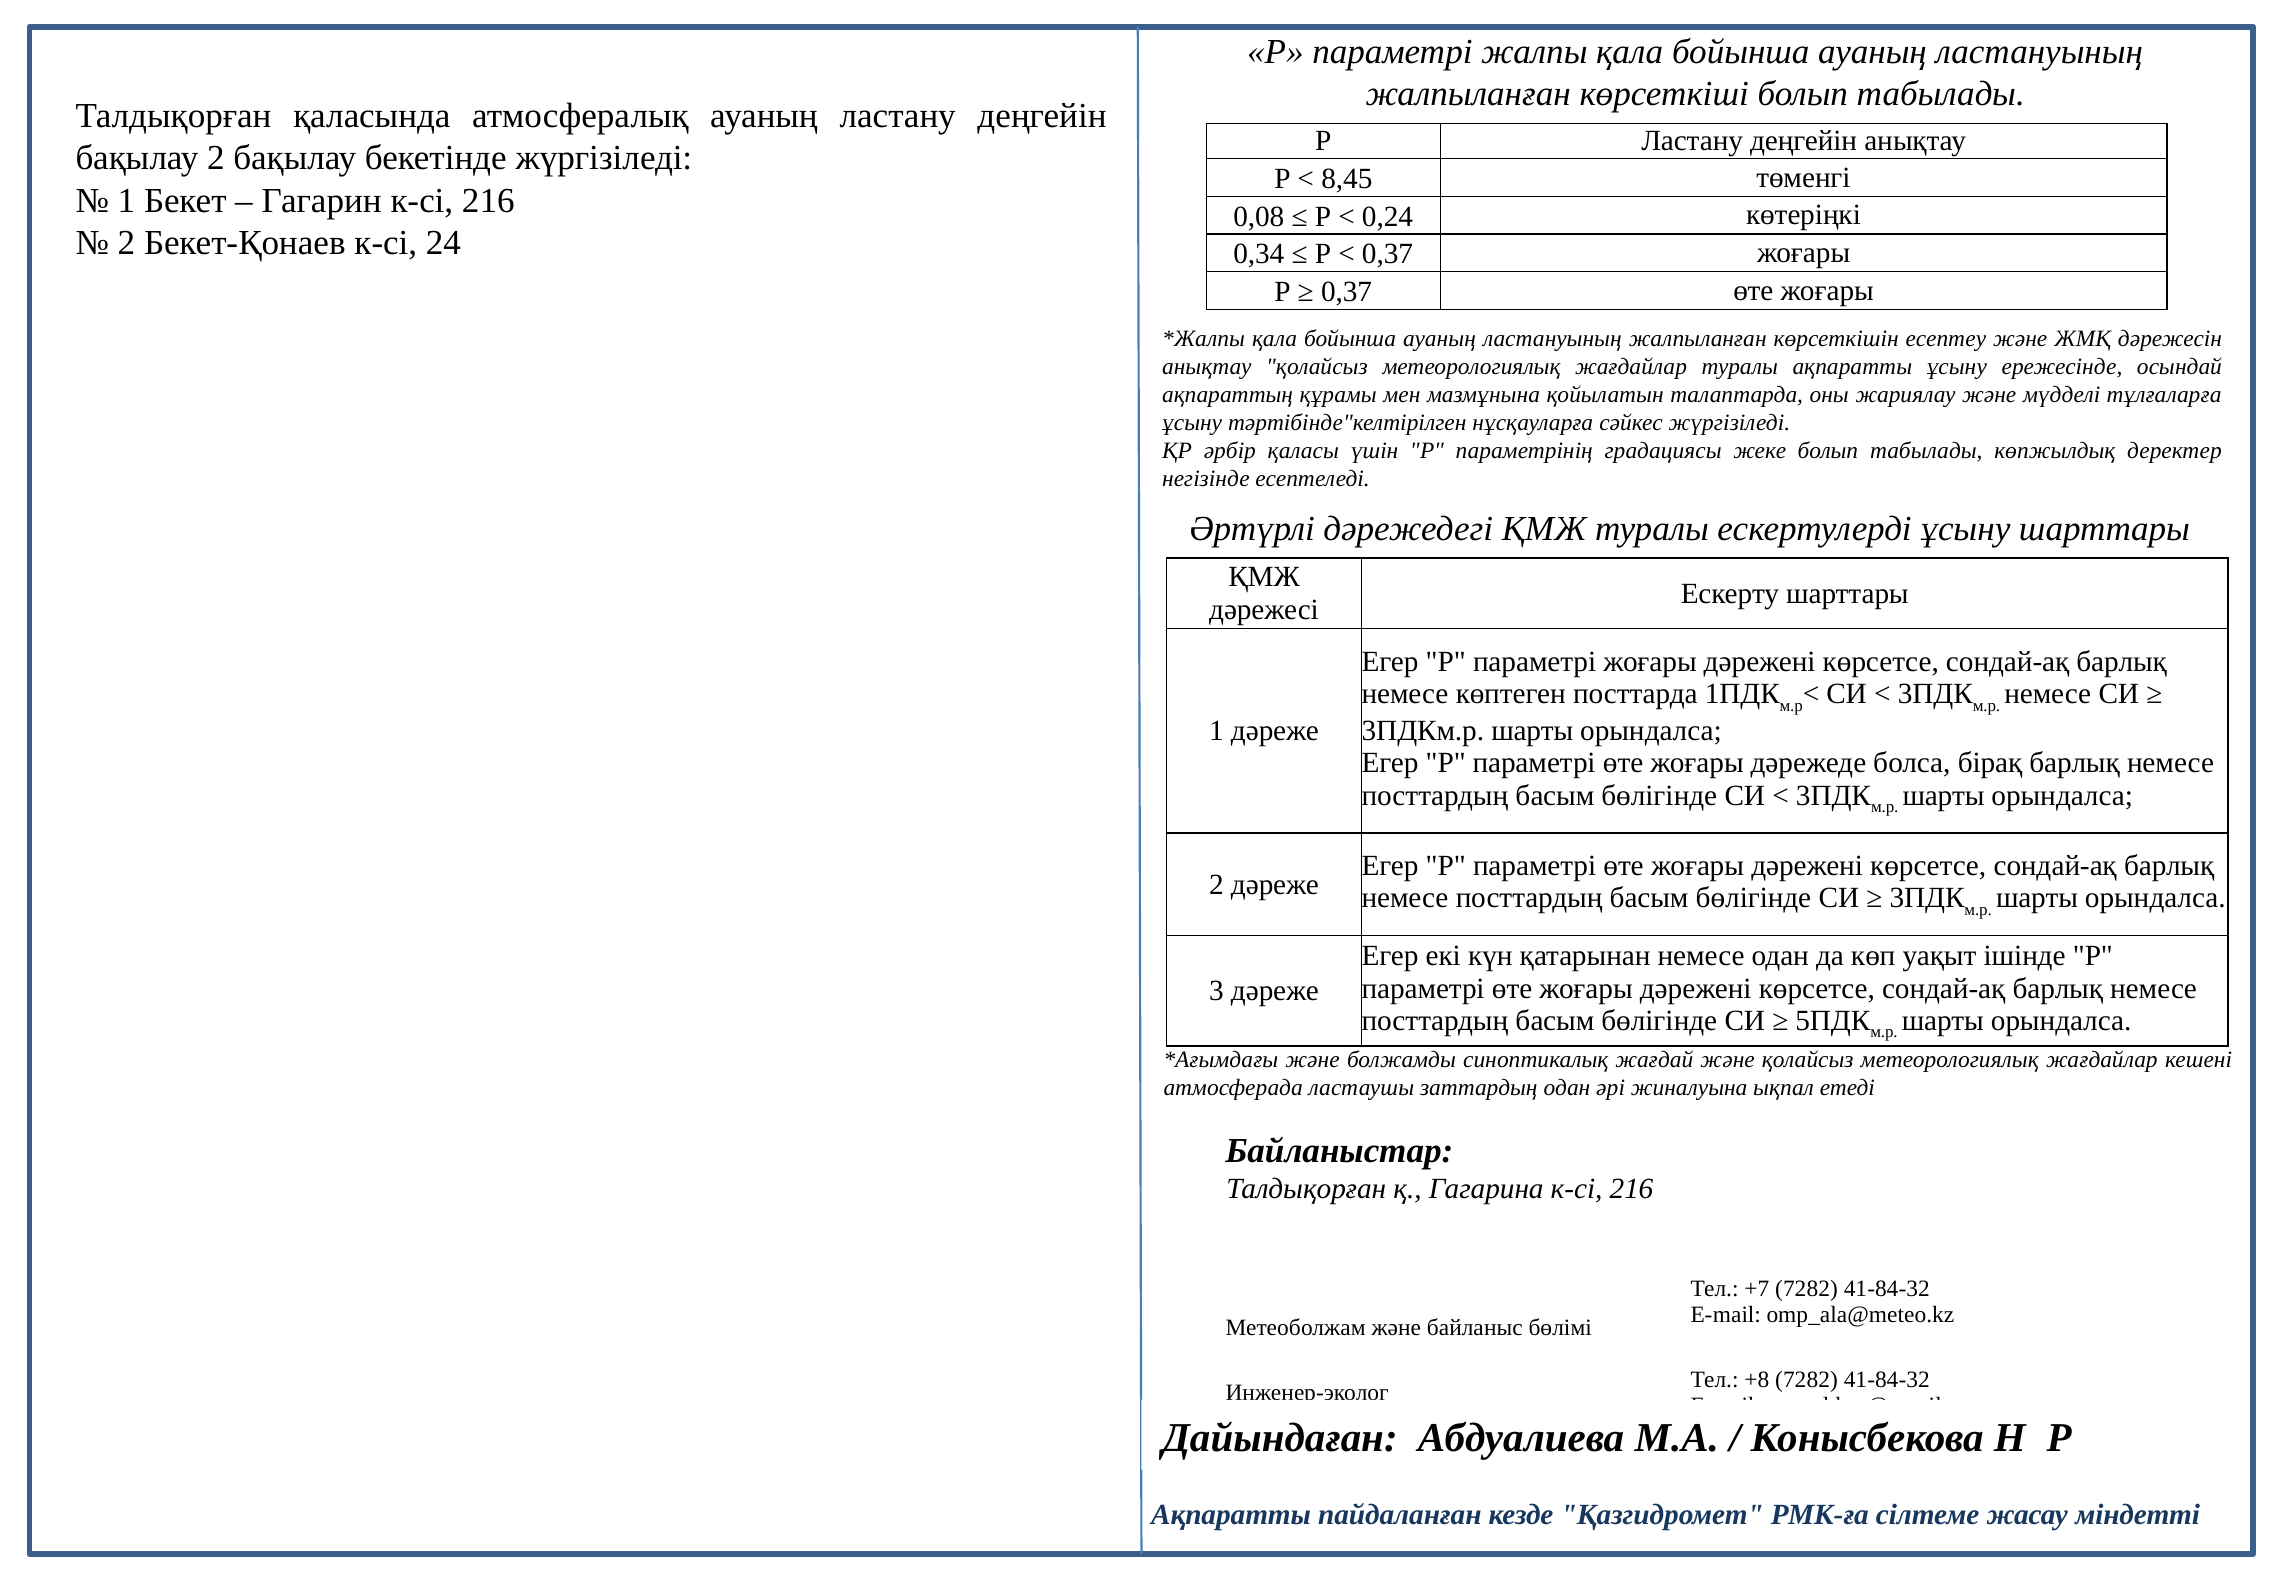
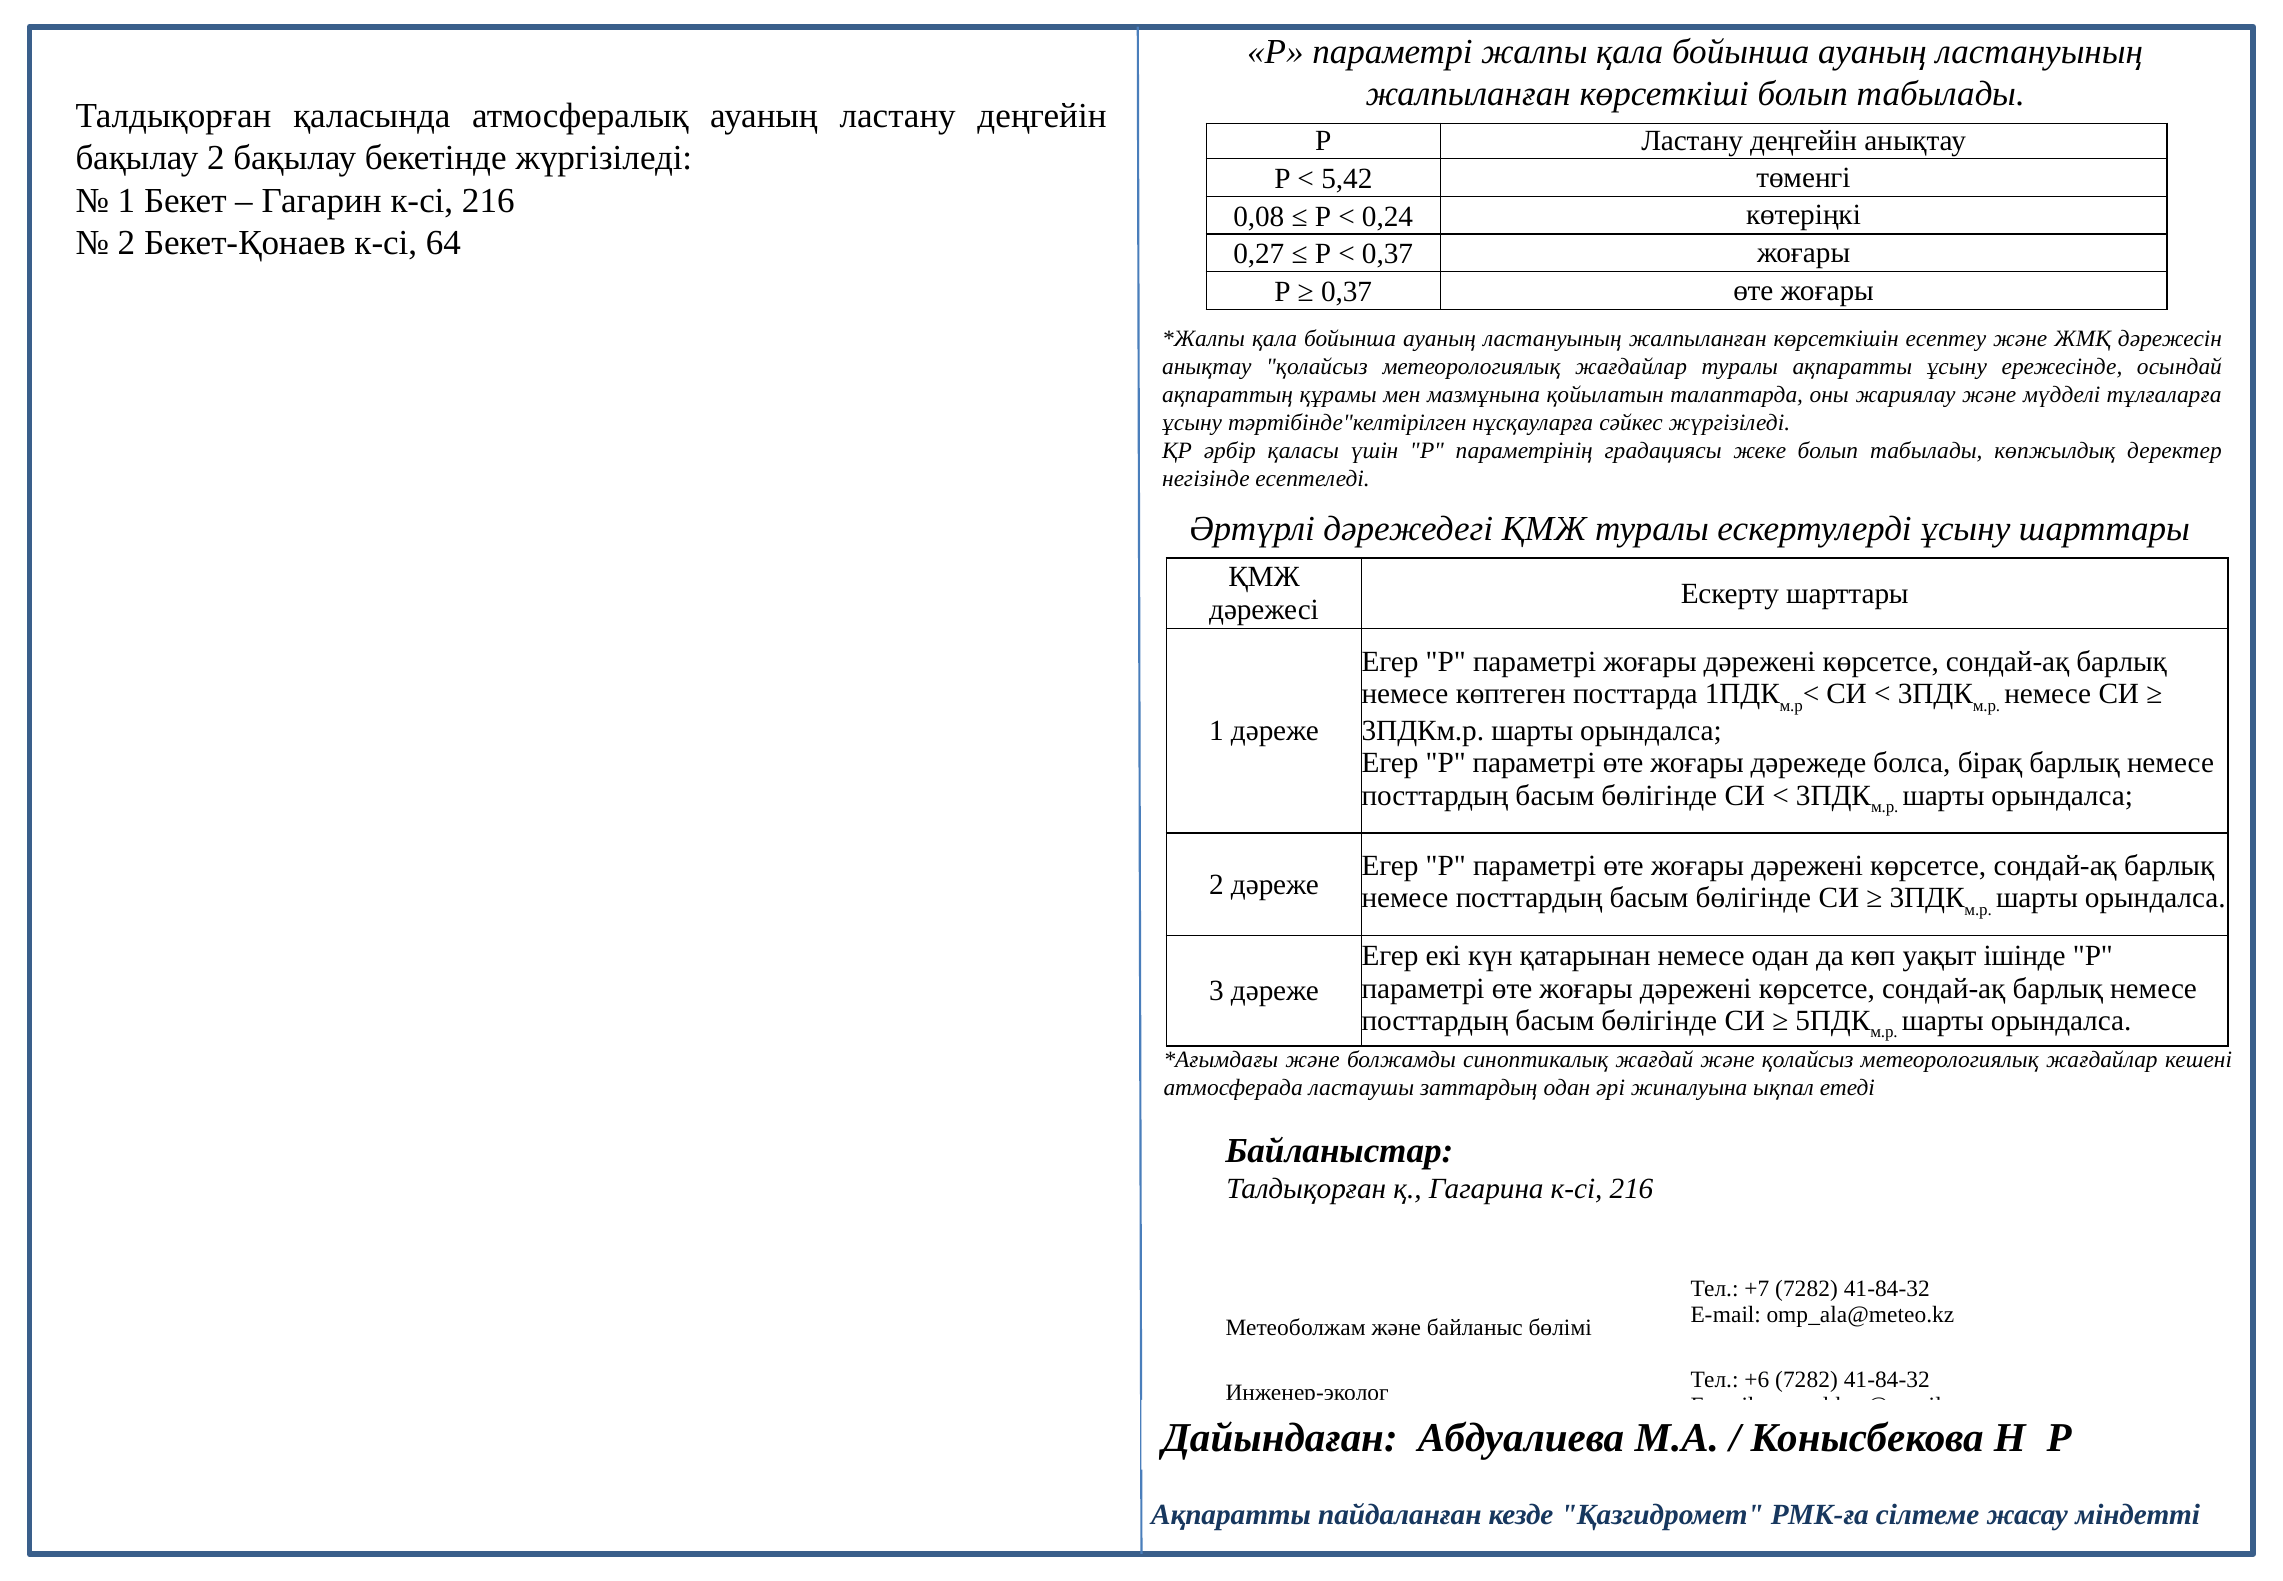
8,45: 8,45 -> 5,42 (1347, 179)
24: 24 -> 64 (443, 243)
0,34: 0,34 -> 0,27 (1259, 254)
+8: +8 -> +6 (1757, 1380)
